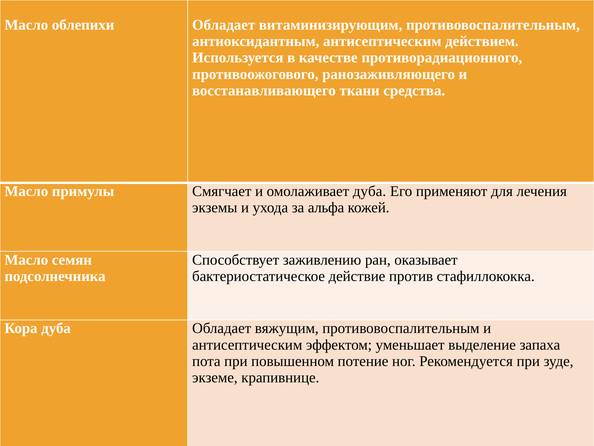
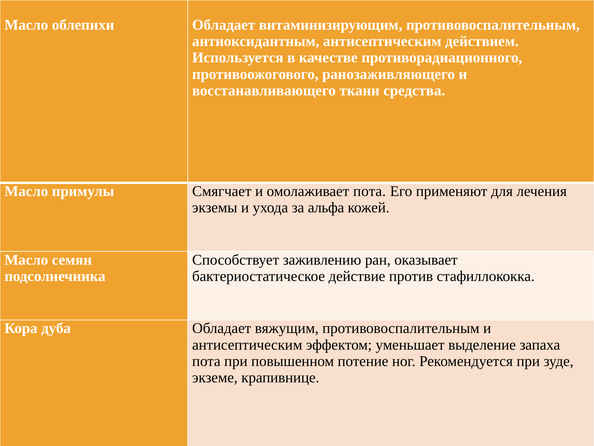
омолаживает дуба: дуба -> пота (370, 191)
